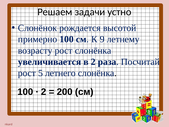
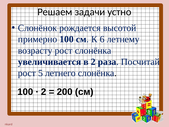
9: 9 -> 6 (102, 39)
